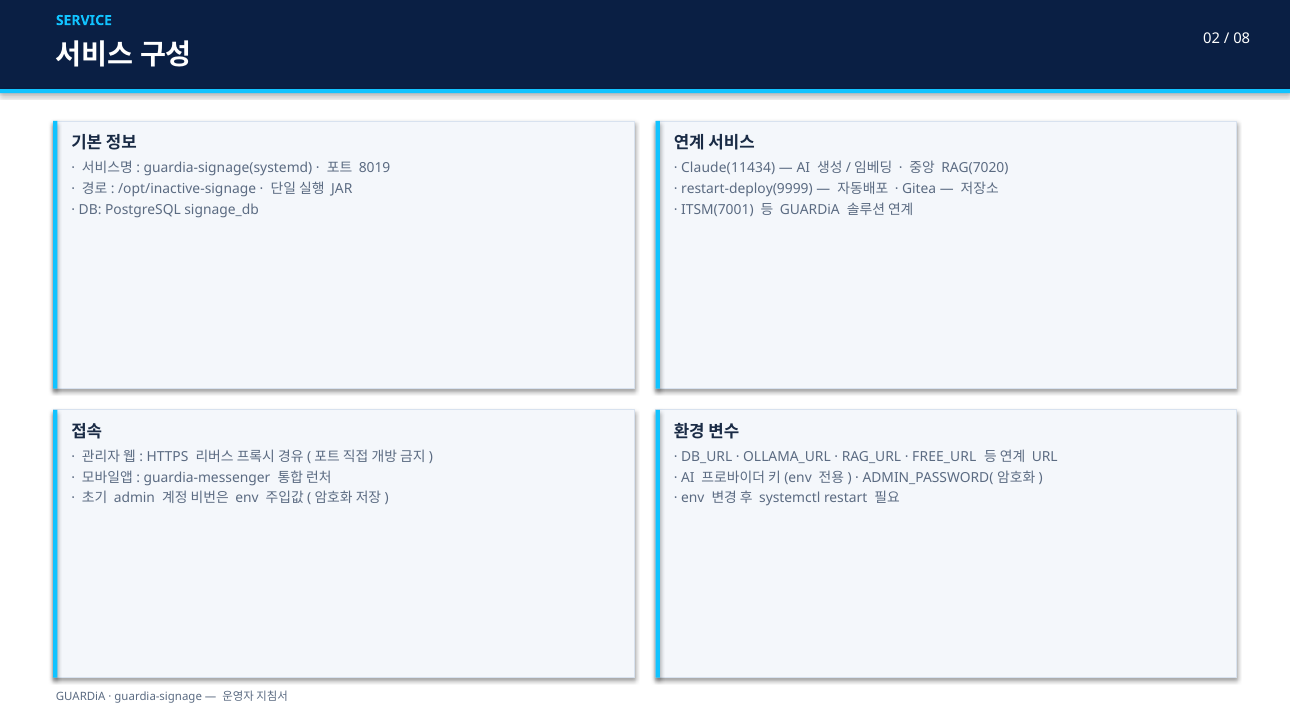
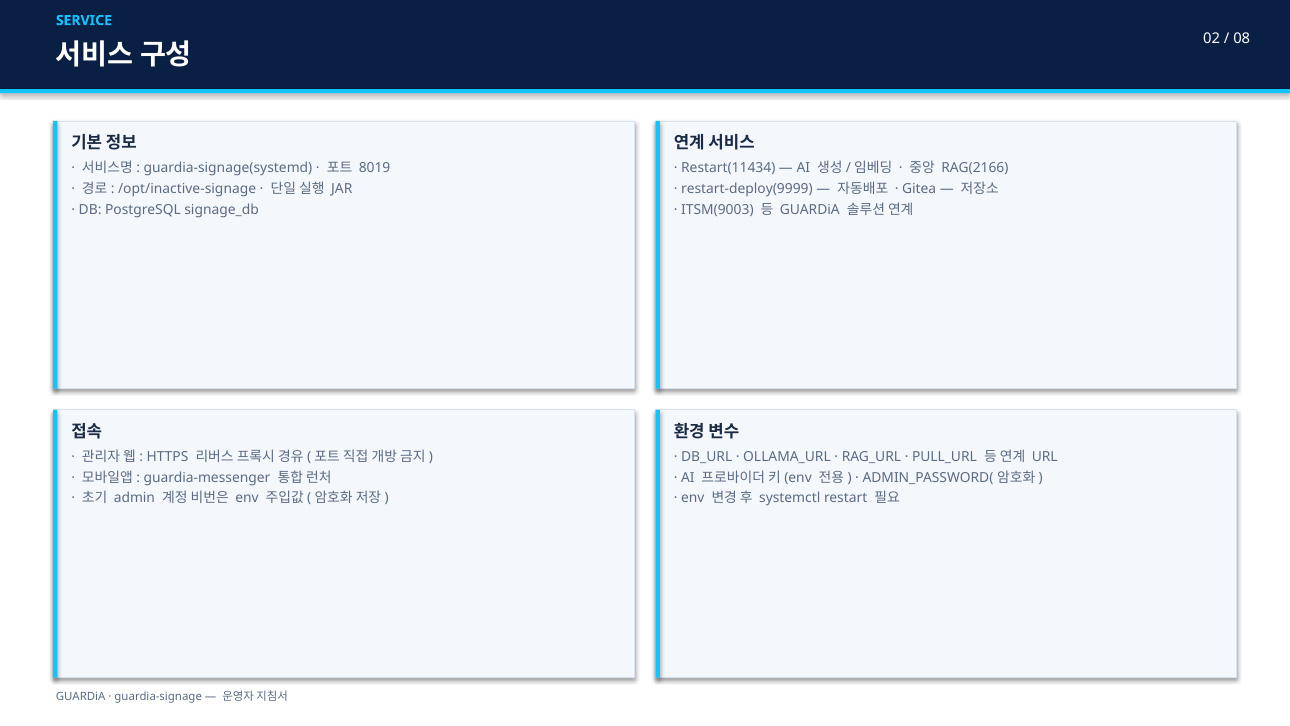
Claude(11434: Claude(11434 -> Restart(11434 (728, 168)
RAG(7020: RAG(7020 -> RAG(2166 (975, 168)
ITSM(7001: ITSM(7001 -> ITSM(9003 (717, 209)
FREE_URL: FREE_URL -> PULL_URL (944, 457)
